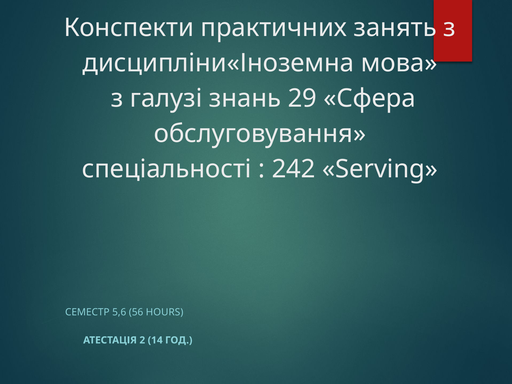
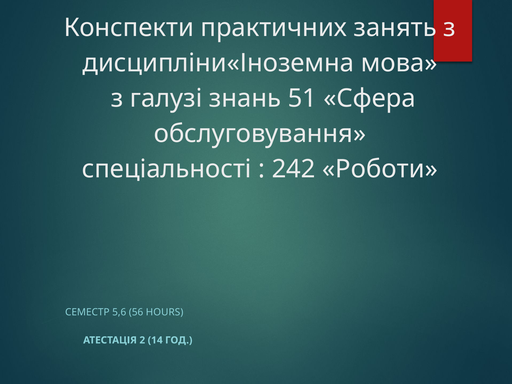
29: 29 -> 51 (302, 99)
Serving: Serving -> Роботи (380, 169)
